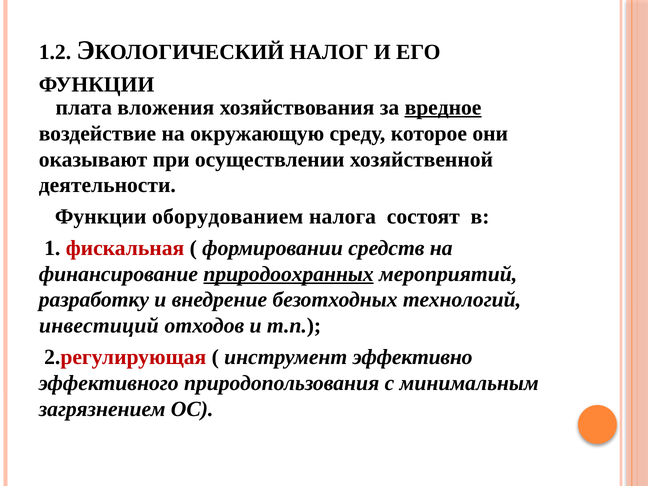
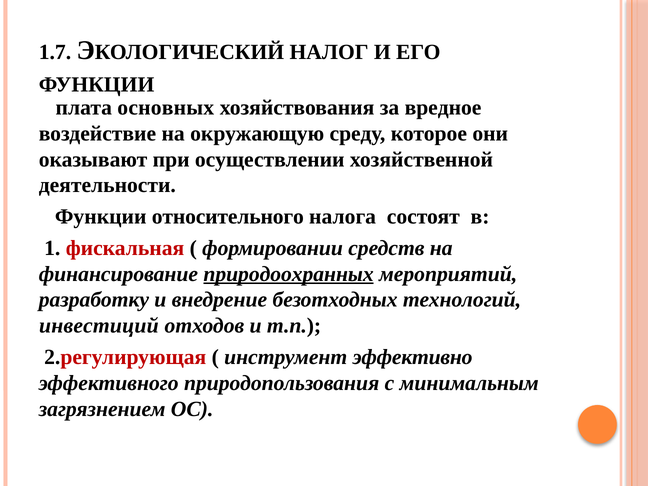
1.2: 1.2 -> 1.7 (55, 52)
вложения: вложения -> основных (166, 108)
вредное underline: present -> none (443, 108)
оборудованием: оборудованием -> относительного (228, 217)
